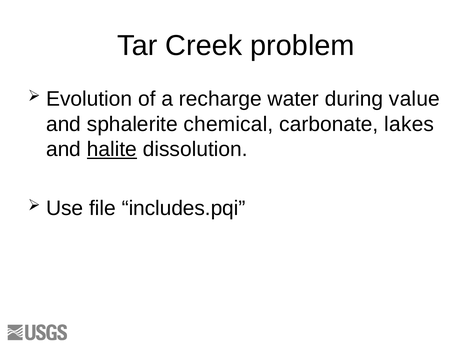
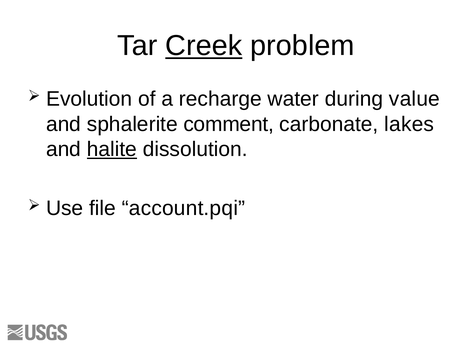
Creek underline: none -> present (204, 46)
chemical: chemical -> comment (229, 124)
includes.pqi: includes.pqi -> account.pqi (183, 208)
